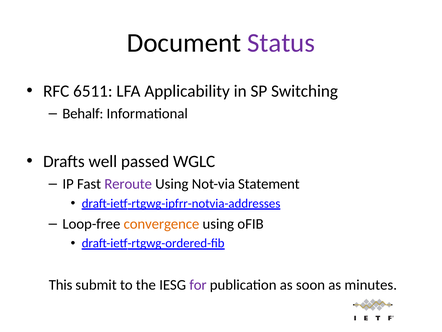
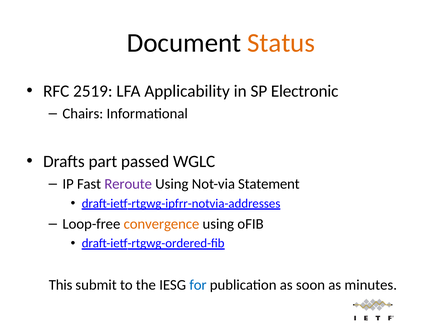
Status colour: purple -> orange (281, 43)
6511: 6511 -> 2519 (93, 91)
Switching: Switching -> Electronic (305, 91)
Behalf: Behalf -> Chairs (83, 114)
well: well -> part (103, 161)
for colour: purple -> blue (198, 285)
